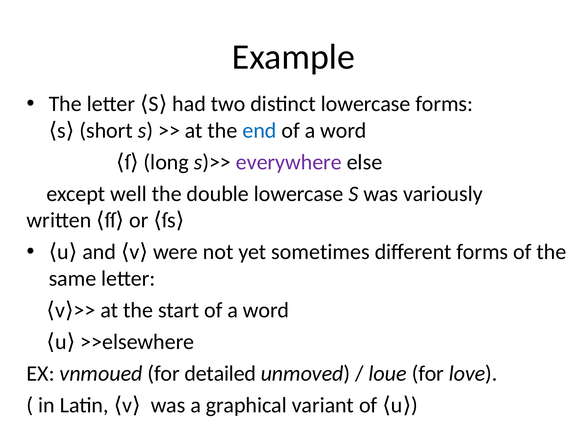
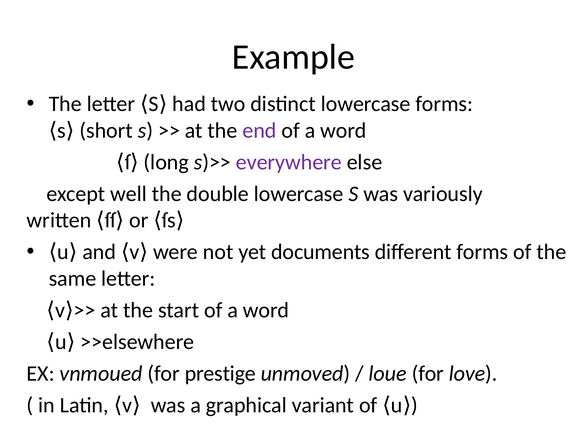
end colour: blue -> purple (259, 130)
sometimes: sometimes -> documents (321, 252)
detailed: detailed -> prestige (220, 373)
